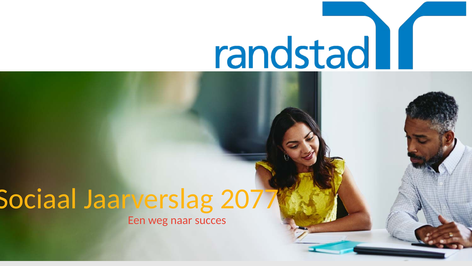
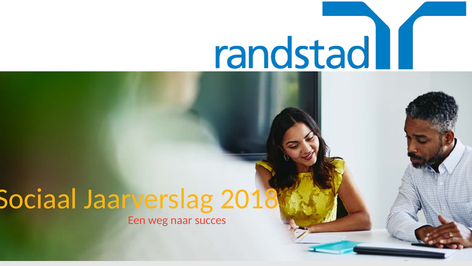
2077: 2077 -> 2018 (249, 199)
